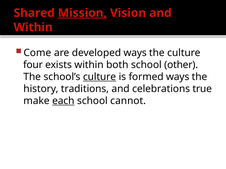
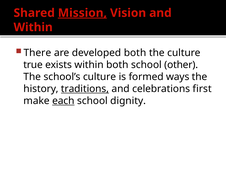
Come: Come -> There (37, 53)
developed ways: ways -> both (135, 53)
four: four -> true (33, 65)
culture underline: present -> none (100, 77)
traditions underline: none -> present (85, 89)
true: true -> first (202, 89)
cannot: cannot -> dignity (128, 101)
